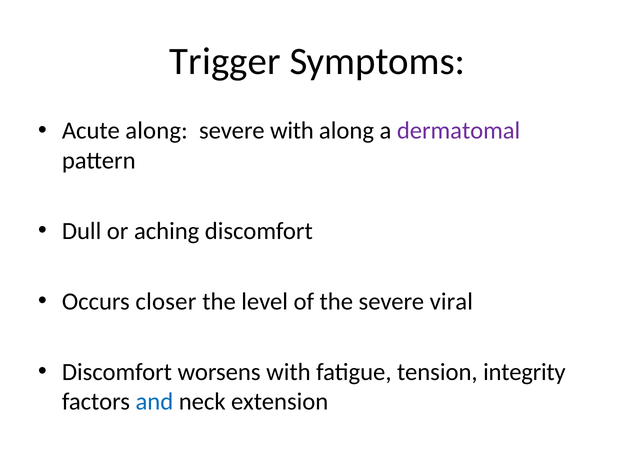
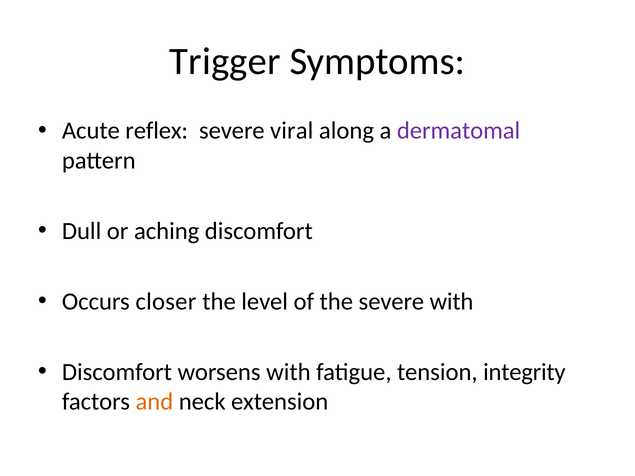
Acute along: along -> reflex (157, 131)
severe with: with -> viral (292, 131)
severe viral: viral -> with (451, 302)
and colour: blue -> orange (154, 402)
